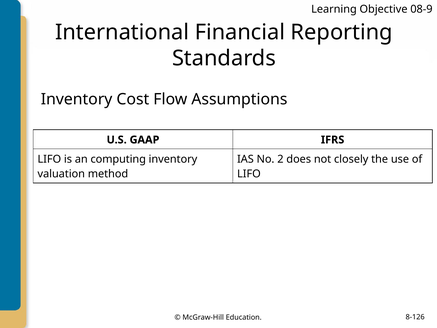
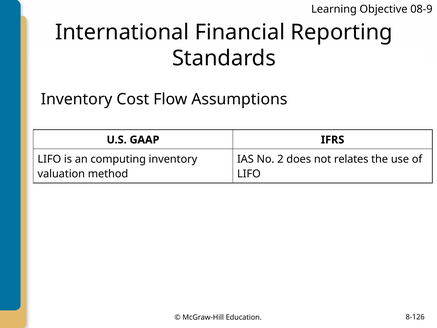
closely: closely -> relates (351, 159)
